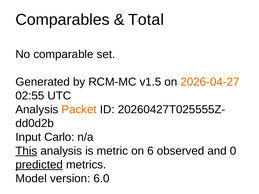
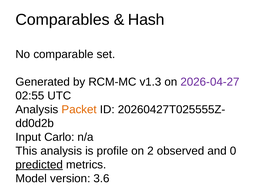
Total: Total -> Hash (146, 20)
v1.5: v1.5 -> v1.3 (150, 82)
2026-04-27 colour: orange -> purple (210, 82)
This underline: present -> none (26, 151)
metric: metric -> profile (112, 151)
6: 6 -> 2 (151, 151)
6.0: 6.0 -> 3.6 (102, 179)
